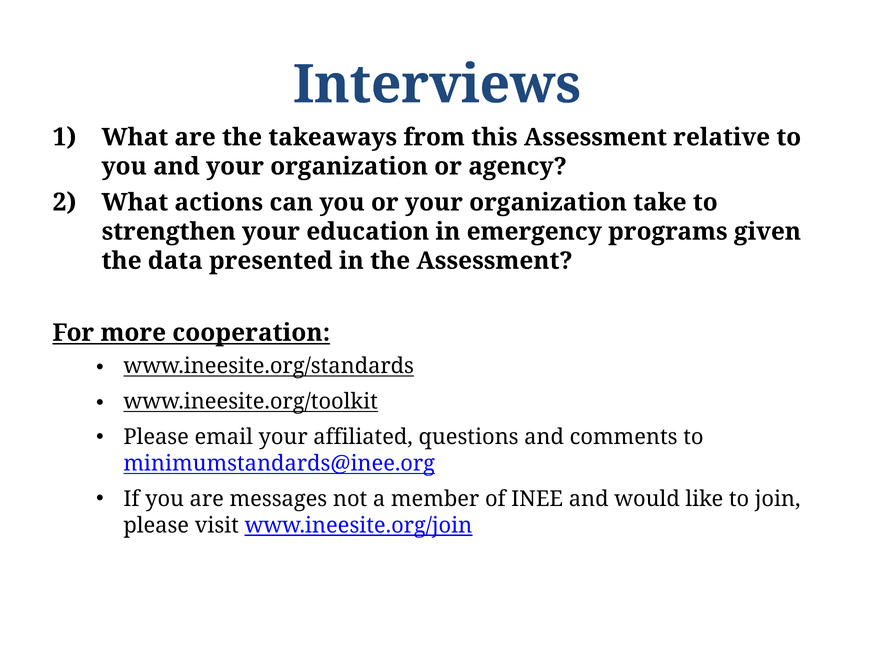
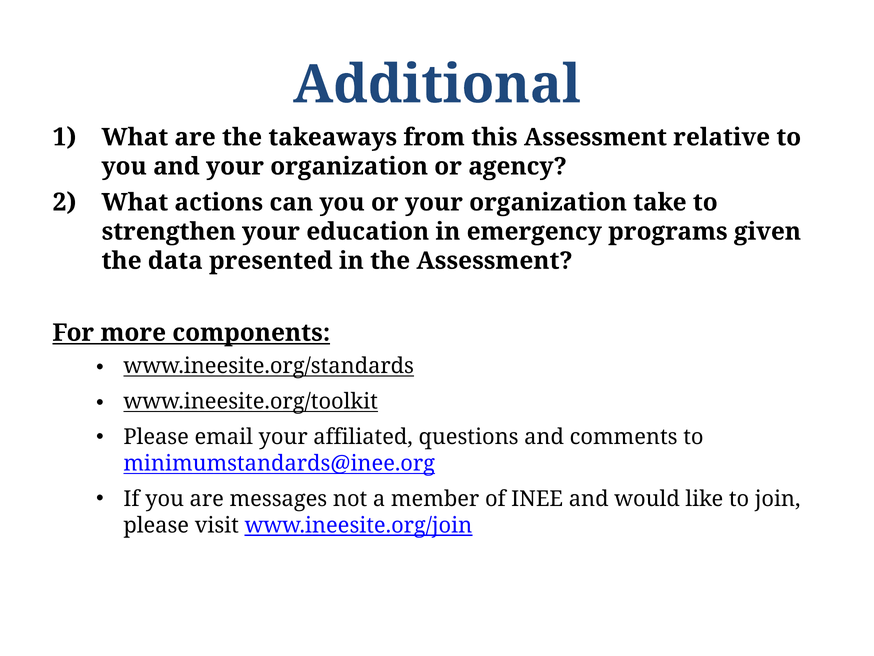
Interviews: Interviews -> Additional (437, 85)
cooperation: cooperation -> components (251, 332)
